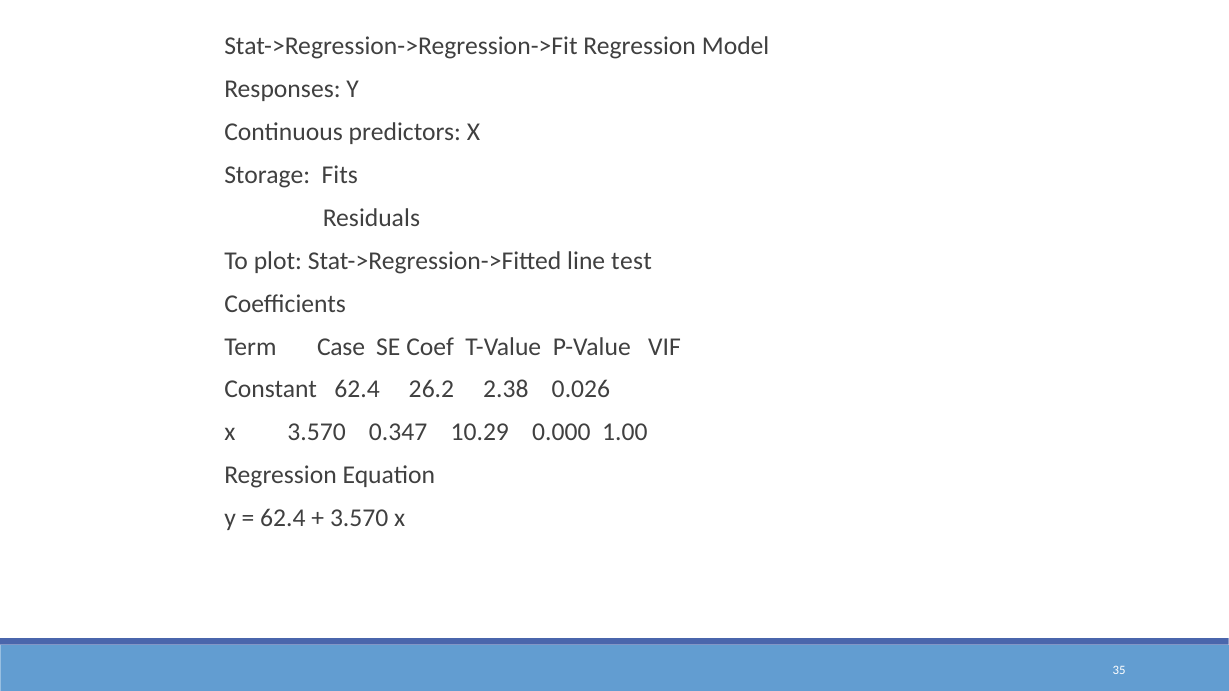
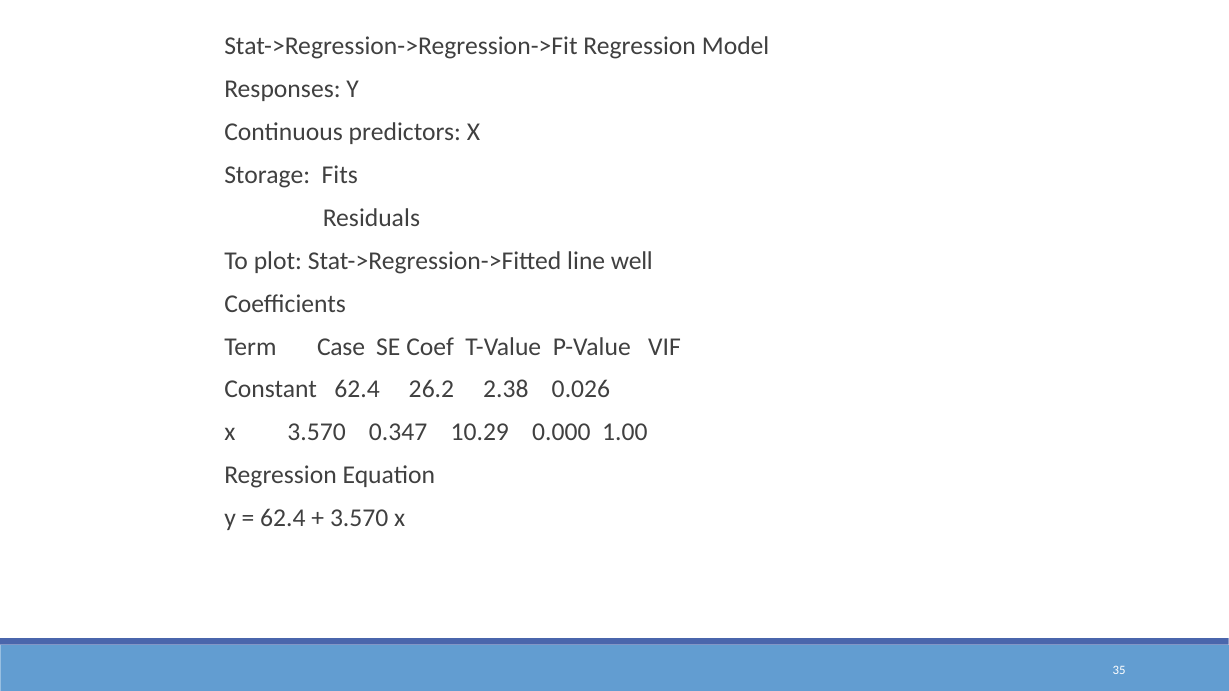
test: test -> well (632, 261)
